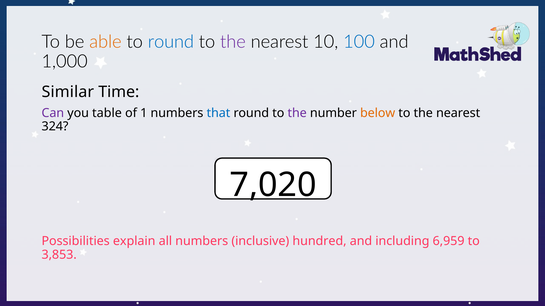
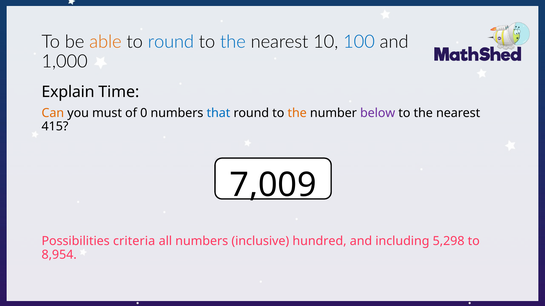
the colour: purple -> blue (233, 42)
Similar: Similar -> Explain (68, 92)
Can colour: purple -> orange (53, 113)
table: table -> must (107, 113)
1: 1 -> 0 (144, 113)
the colour: purple -> orange (297, 113)
below colour: orange -> purple (378, 113)
324: 324 -> 415 (55, 127)
7,020: 7,020 -> 7,009 (273, 185)
explain: explain -> criteria (134, 242)
6,959: 6,959 -> 5,298 (449, 242)
3,853: 3,853 -> 8,954 (59, 255)
